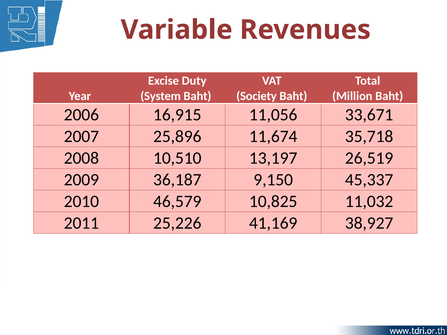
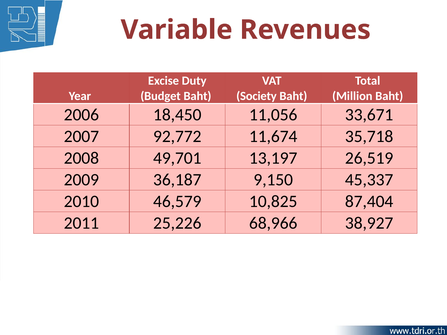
System: System -> Budget (161, 96)
16,915: 16,915 -> 18,450 (177, 115)
25,896: 25,896 -> 92,772 (177, 136)
10,510: 10,510 -> 49,701 (177, 158)
11,032: 11,032 -> 87,404 (369, 202)
41,169: 41,169 -> 68,966 (273, 223)
